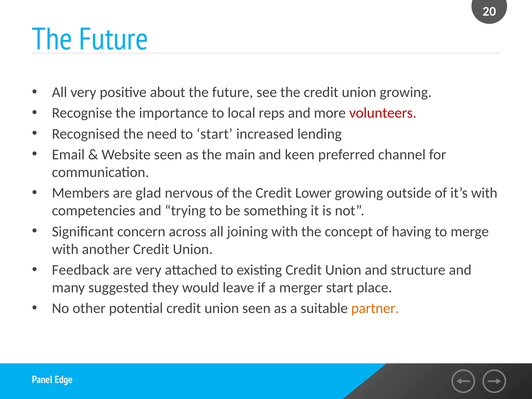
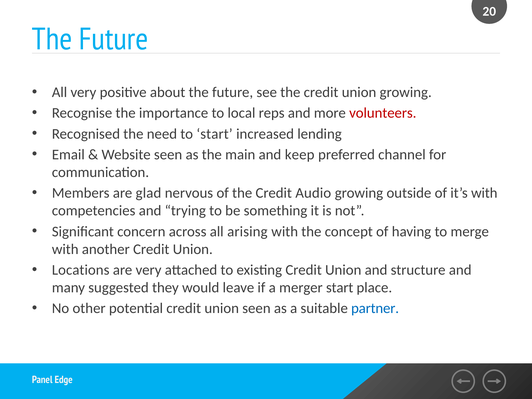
keen: keen -> keep (300, 155)
Lower: Lower -> Audio (313, 193)
joining: joining -> arising (247, 231)
Feedback: Feedback -> Locations (81, 270)
partner colour: orange -> blue (375, 308)
